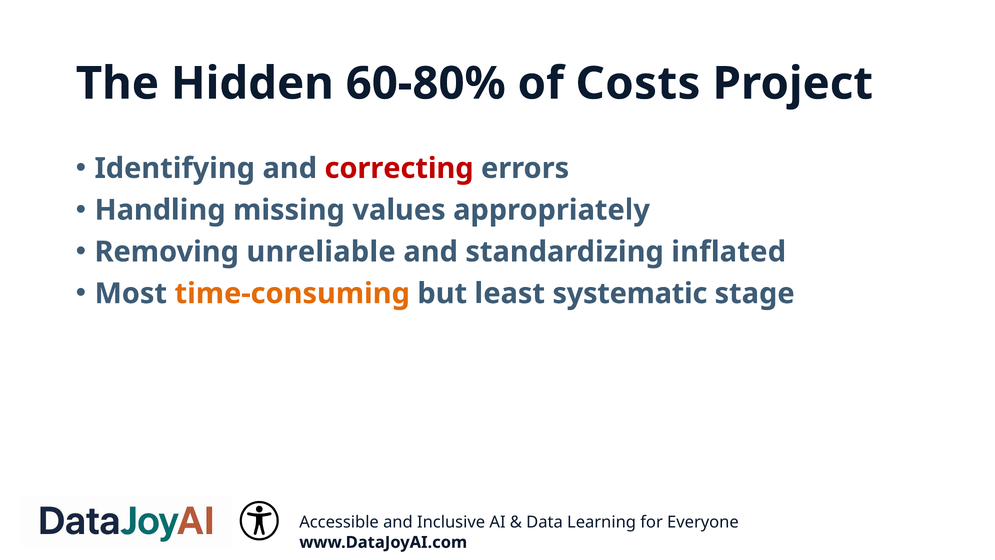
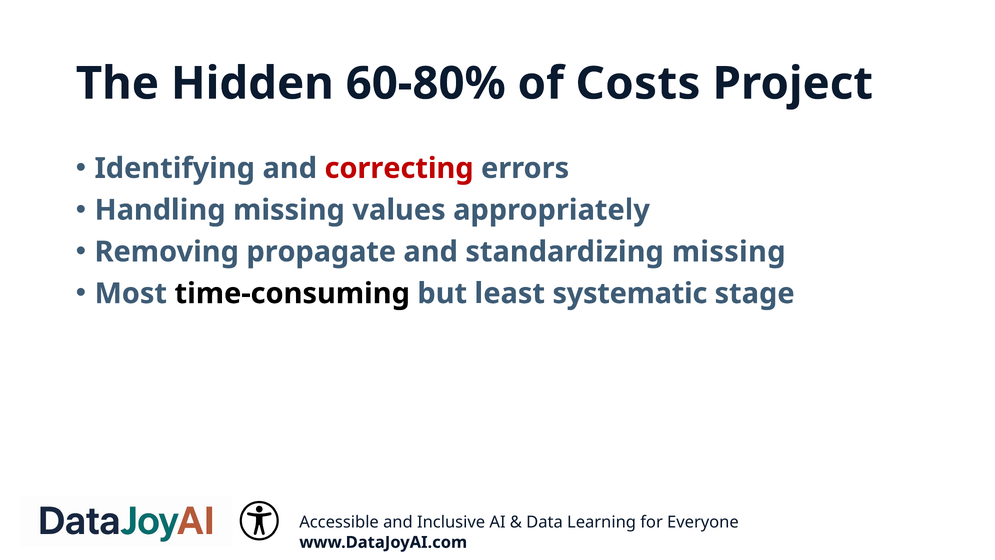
unreliable: unreliable -> propagate (321, 252)
standardizing inflated: inflated -> missing (729, 252)
time-consuming colour: orange -> black (292, 293)
